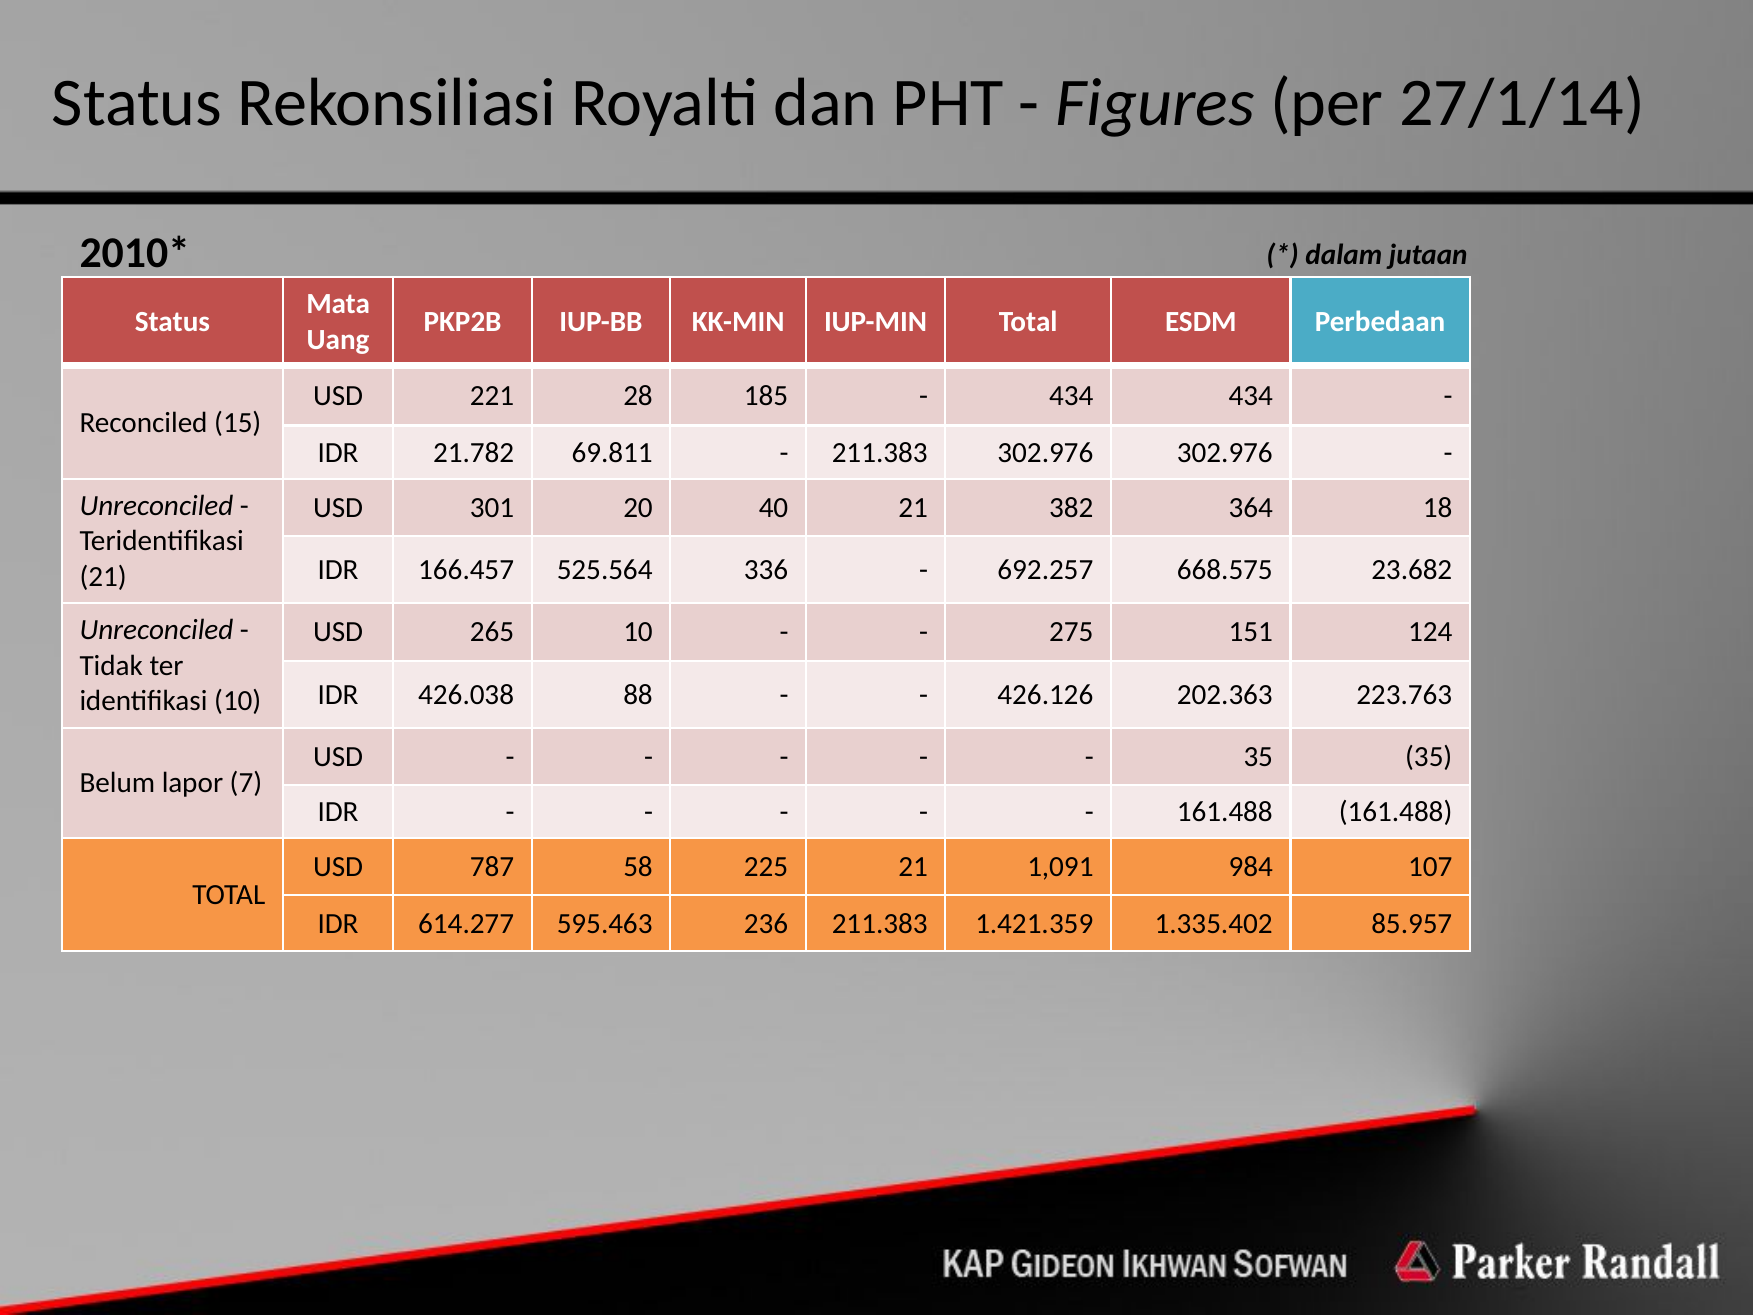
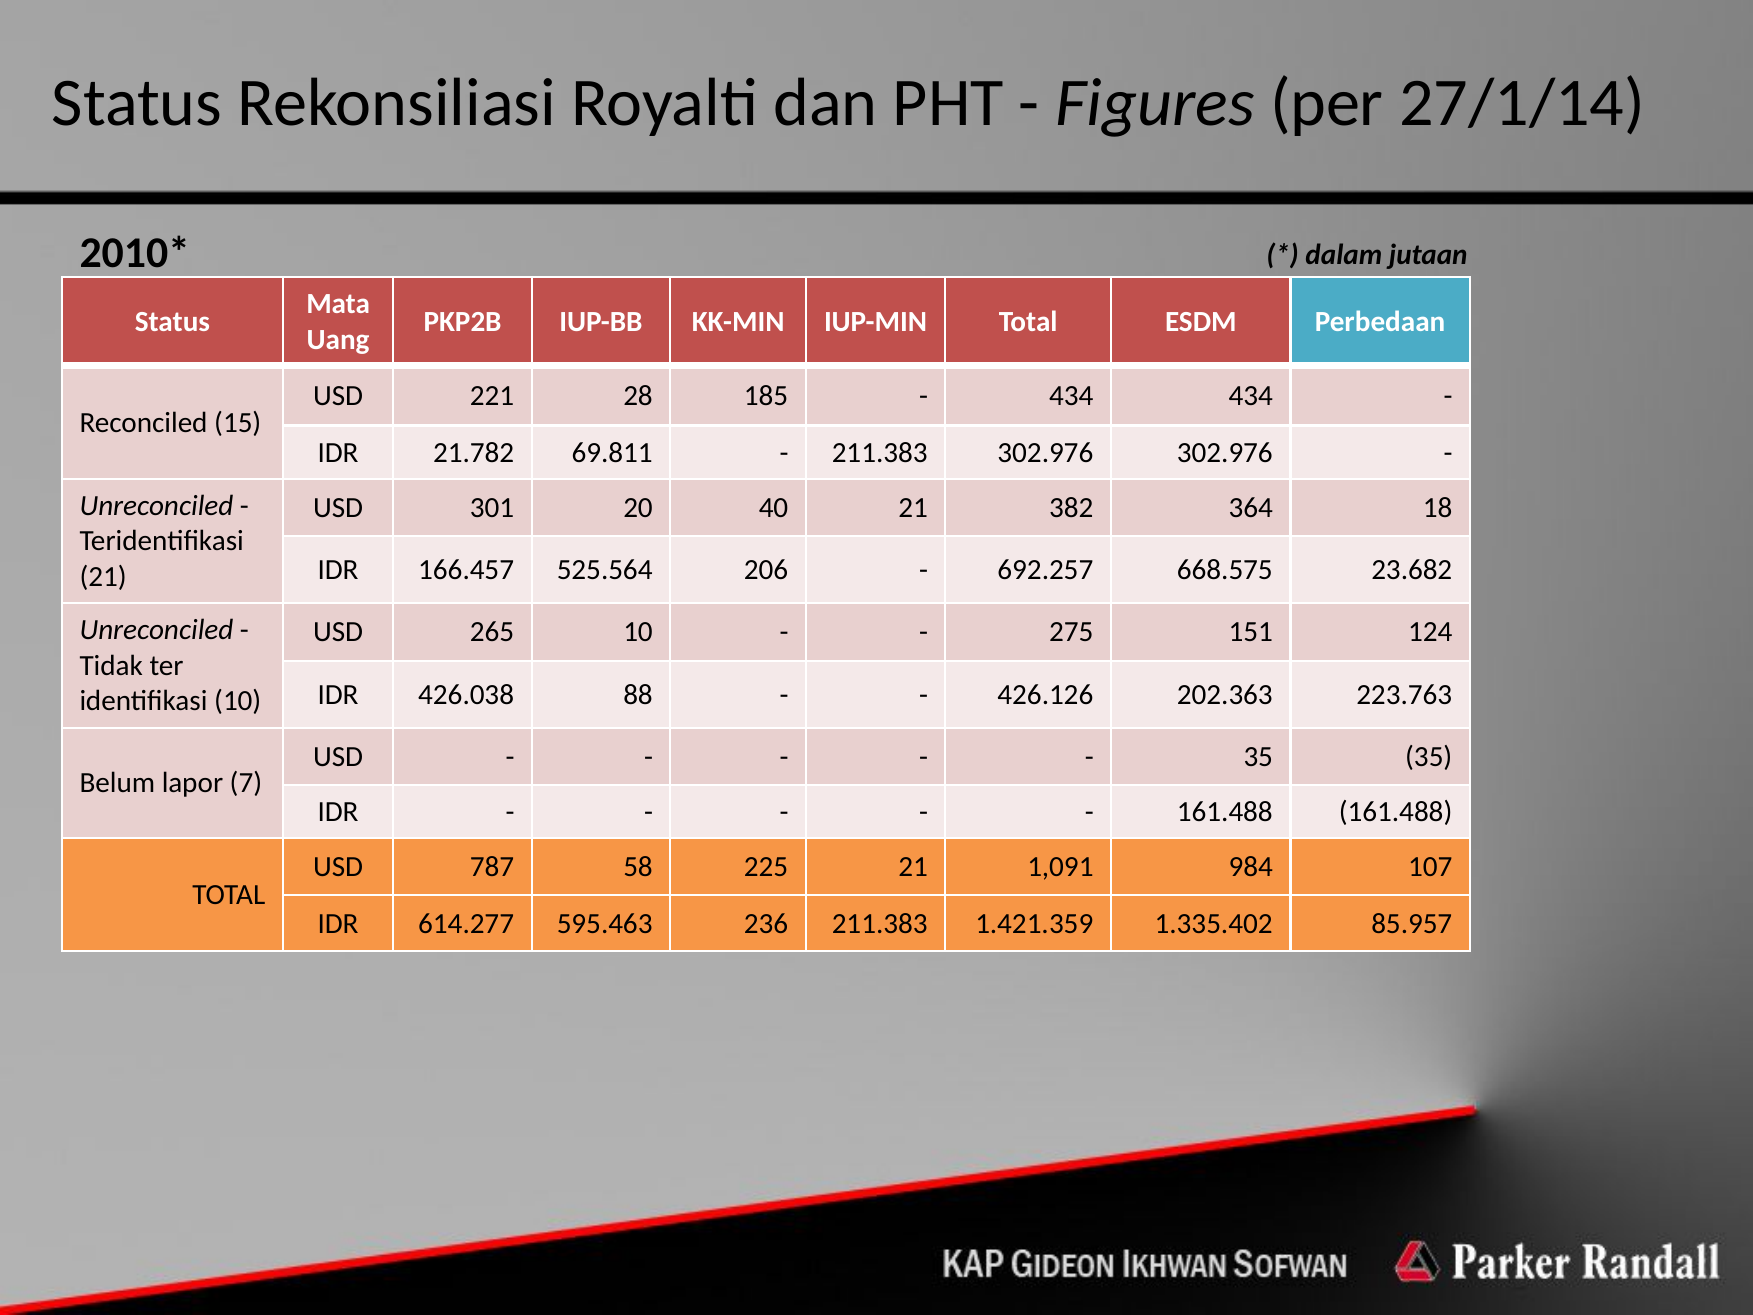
336: 336 -> 206 (766, 570)
